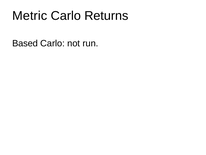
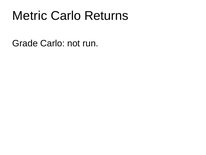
Based: Based -> Grade (25, 43)
